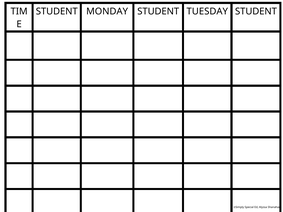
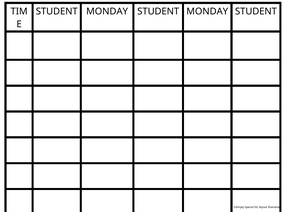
TUESDAY: TUESDAY -> MONDAY (207, 11)
